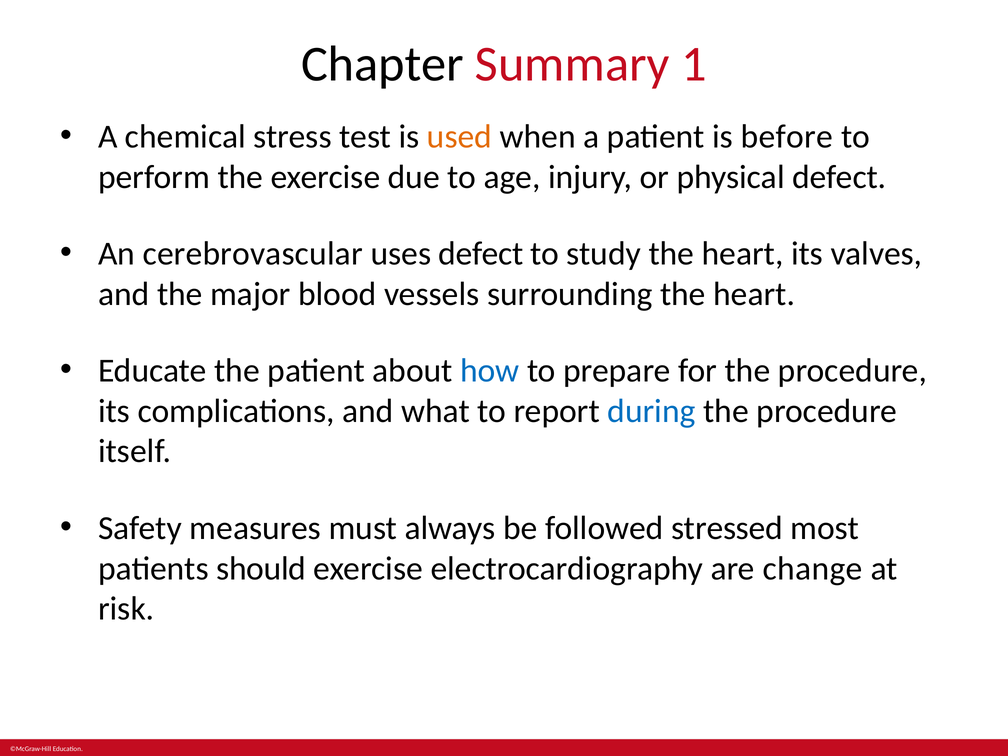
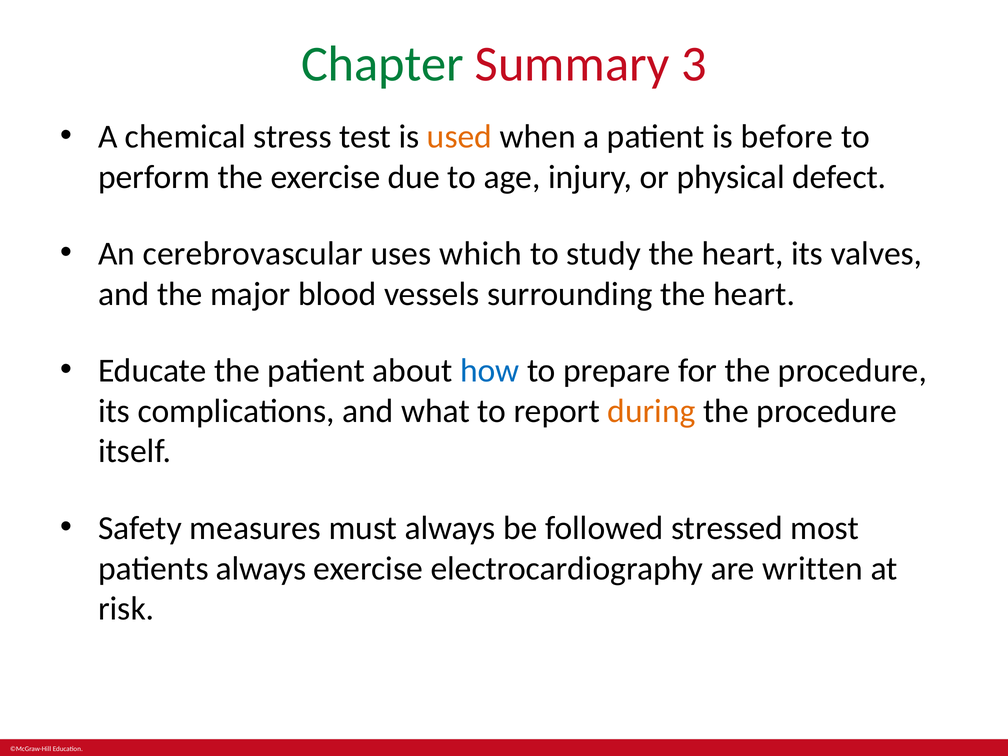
Chapter colour: black -> green (382, 64)
1: 1 -> 3 (694, 64)
uses defect: defect -> which (481, 254)
during colour: blue -> orange (652, 411)
patients should: should -> always (261, 568)
change: change -> written (813, 568)
